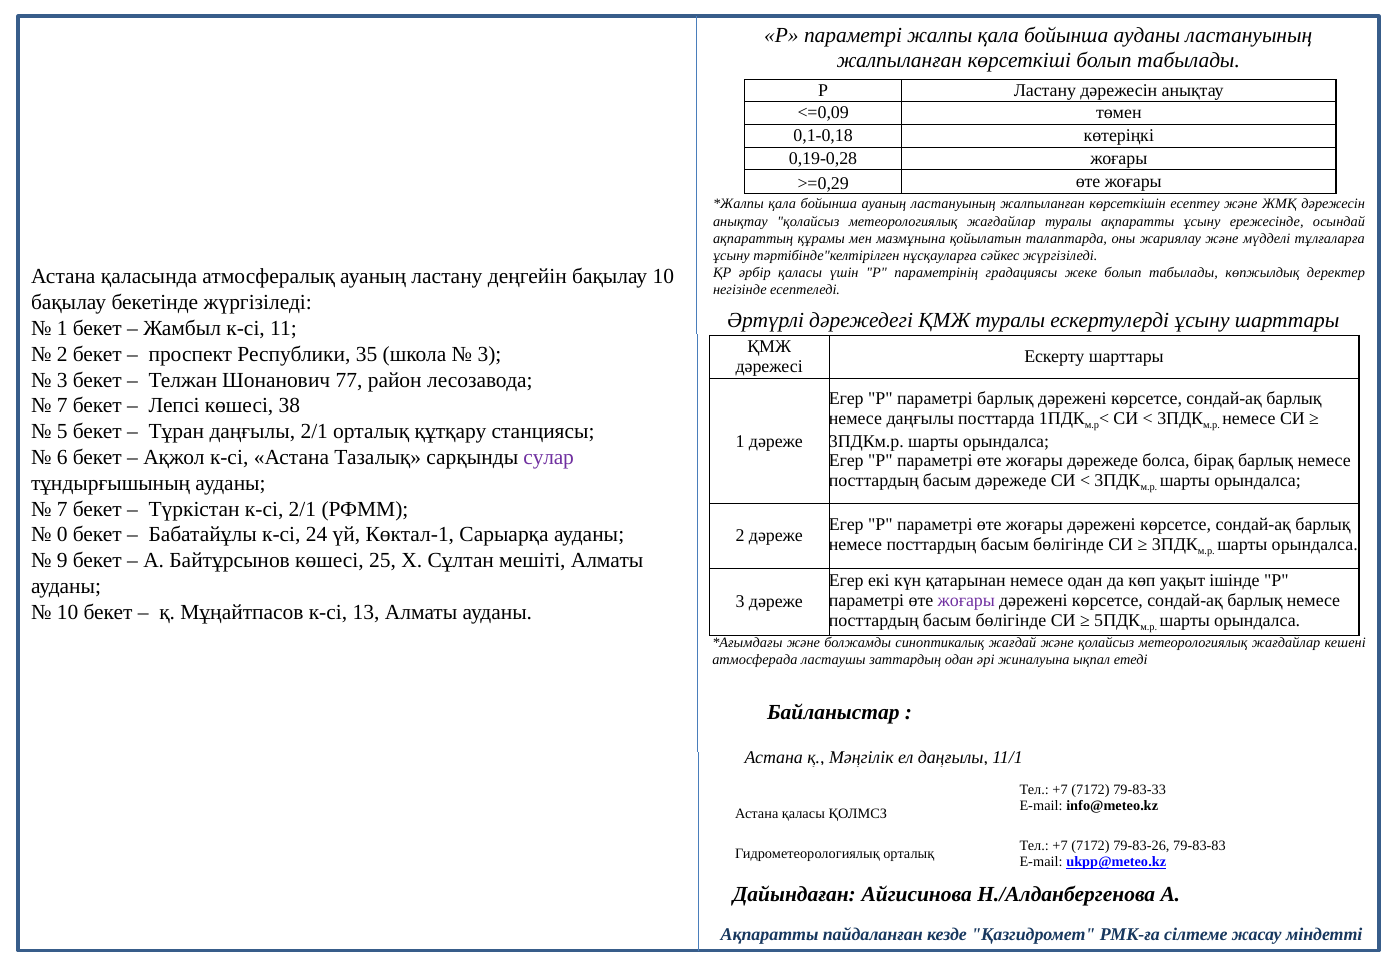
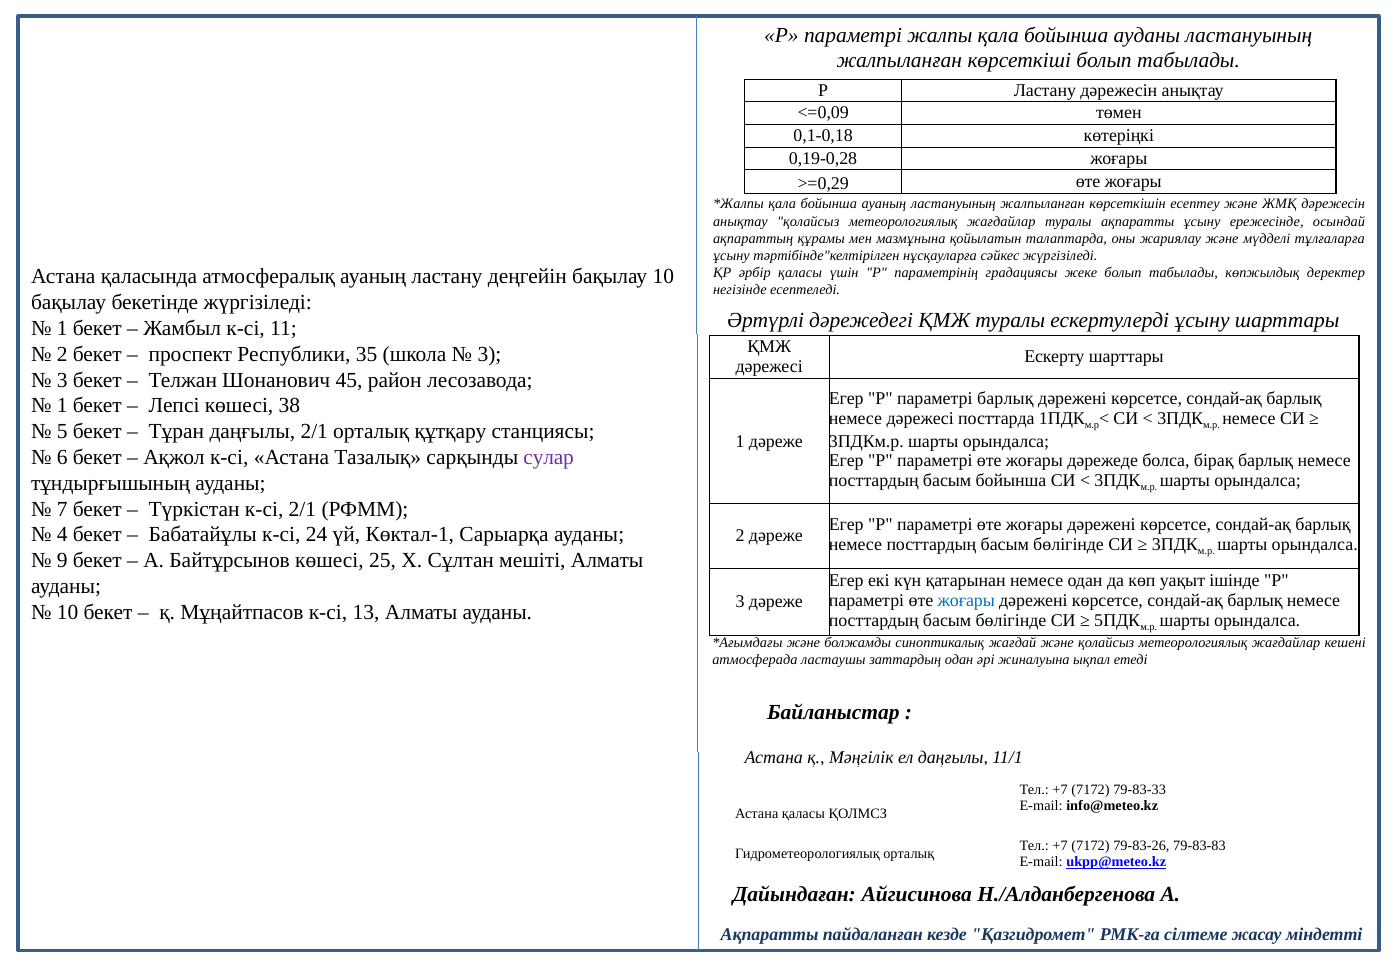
77: 77 -> 45 (349, 380)
7: 7 -> 1 (62, 406)
немесе даңғылы: даңғылы -> дәрежесі (920, 419)
басым дәрежеде: дәрежеде -> бойынша (1011, 481)
0: 0 -> 4 (62, 535)
жоғары colour: purple -> blue (966, 601)
